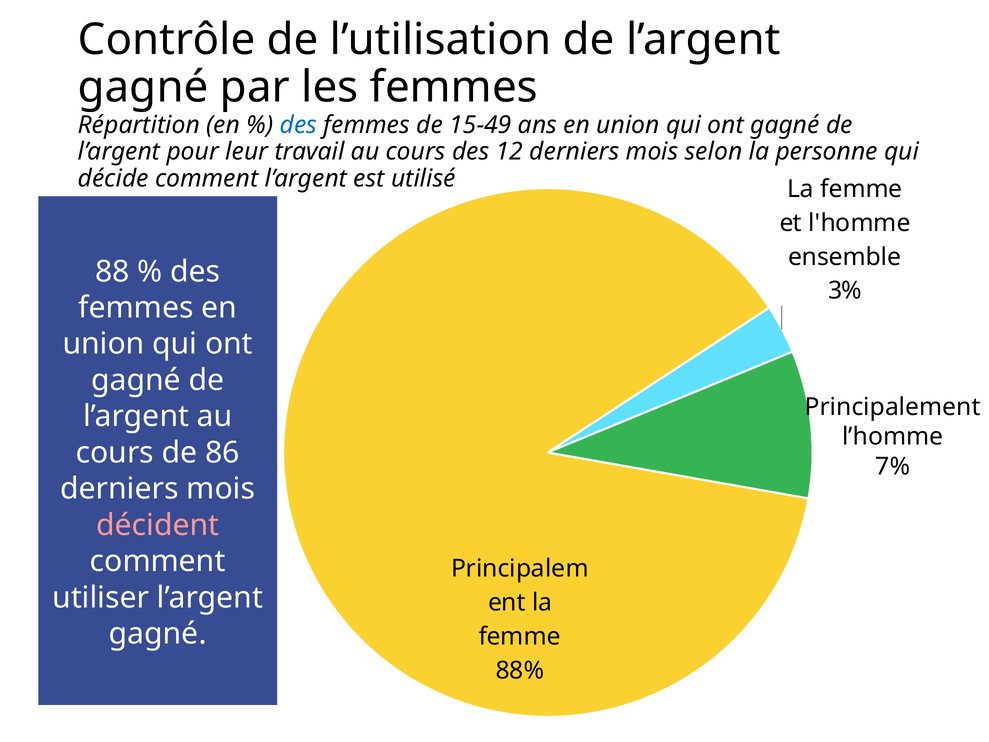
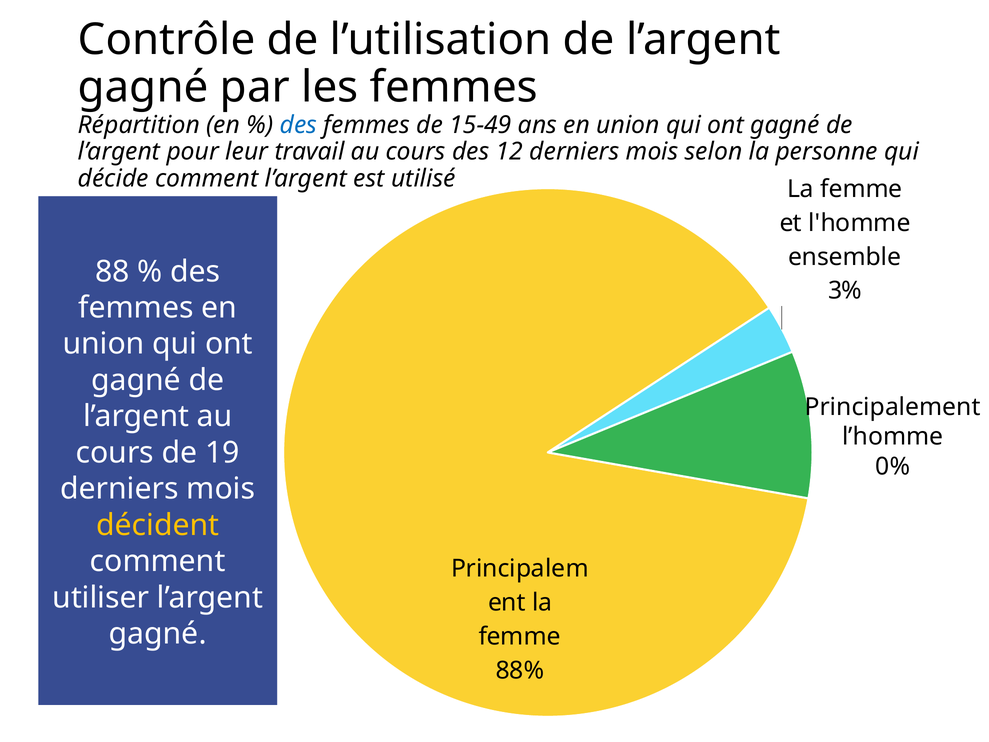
86: 86 -> 19 (222, 453)
7%: 7% -> 0% (893, 466)
décident colour: pink -> yellow (158, 525)
